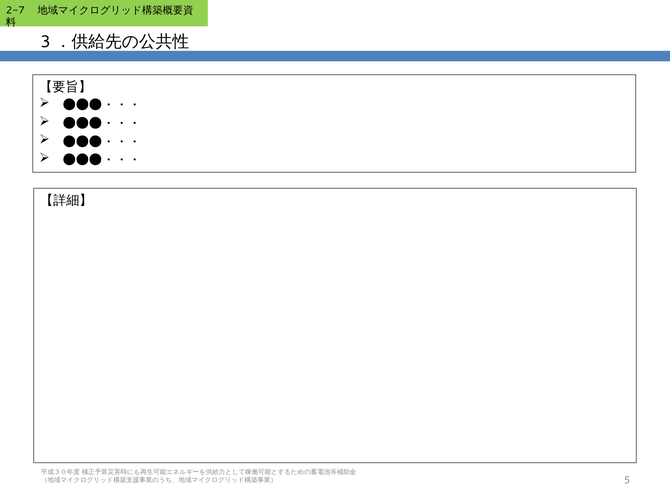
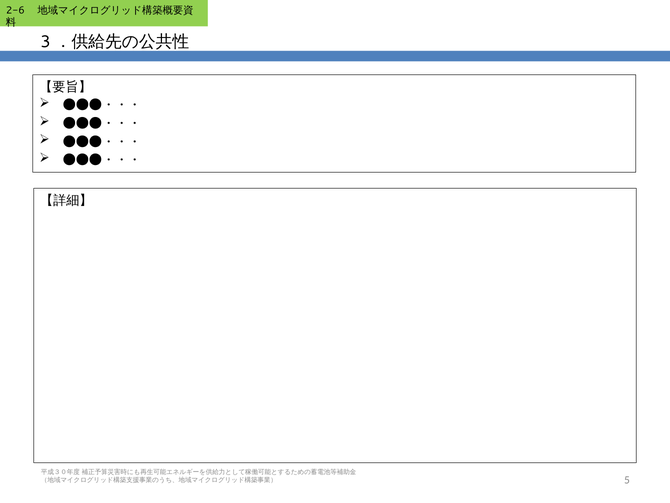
2-7: 2-7 -> 2-6 (15, 10)
